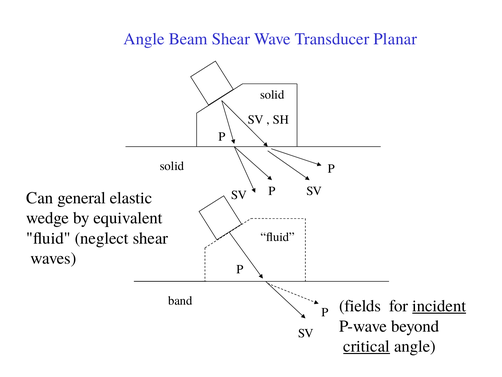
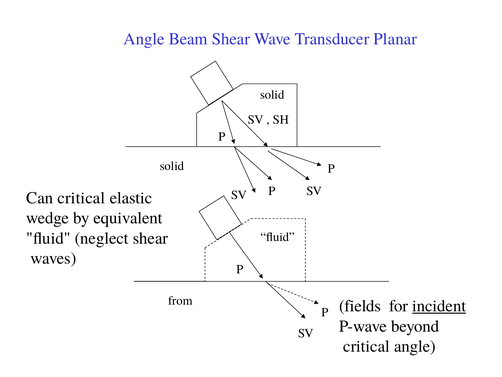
Can general: general -> critical (81, 198)
band: band -> from (180, 300)
critical underline: present -> none (367, 346)
